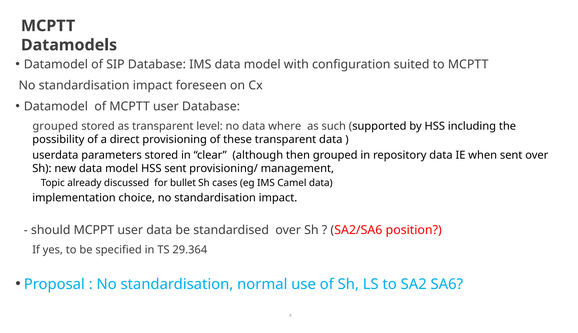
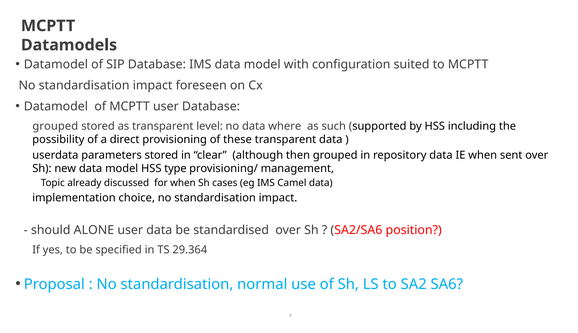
HSS sent: sent -> type (175, 169)
for bullet: bullet -> when (183, 183)
MCPPT: MCPPT -> ALONE (94, 230)
